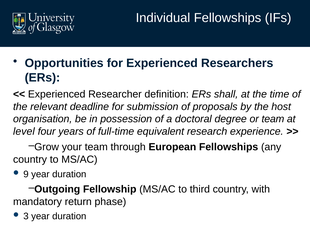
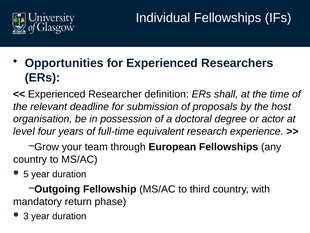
or team: team -> actor (273, 119)
9: 9 -> 5 (26, 174)
